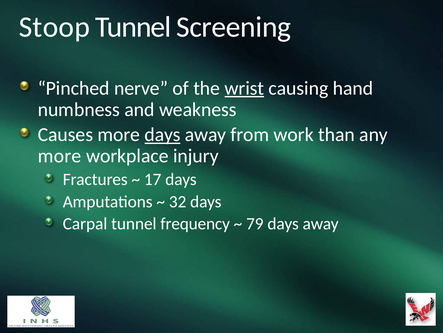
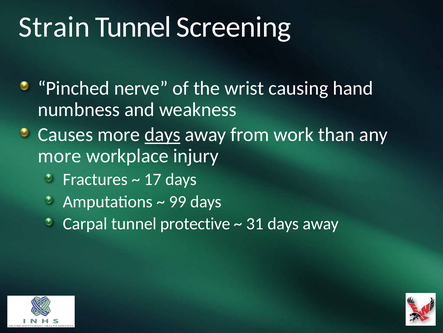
Stoop: Stoop -> Strain (54, 27)
wrist underline: present -> none (244, 88)
32: 32 -> 99 (178, 201)
frequency: frequency -> protective (195, 223)
79: 79 -> 31 (255, 223)
